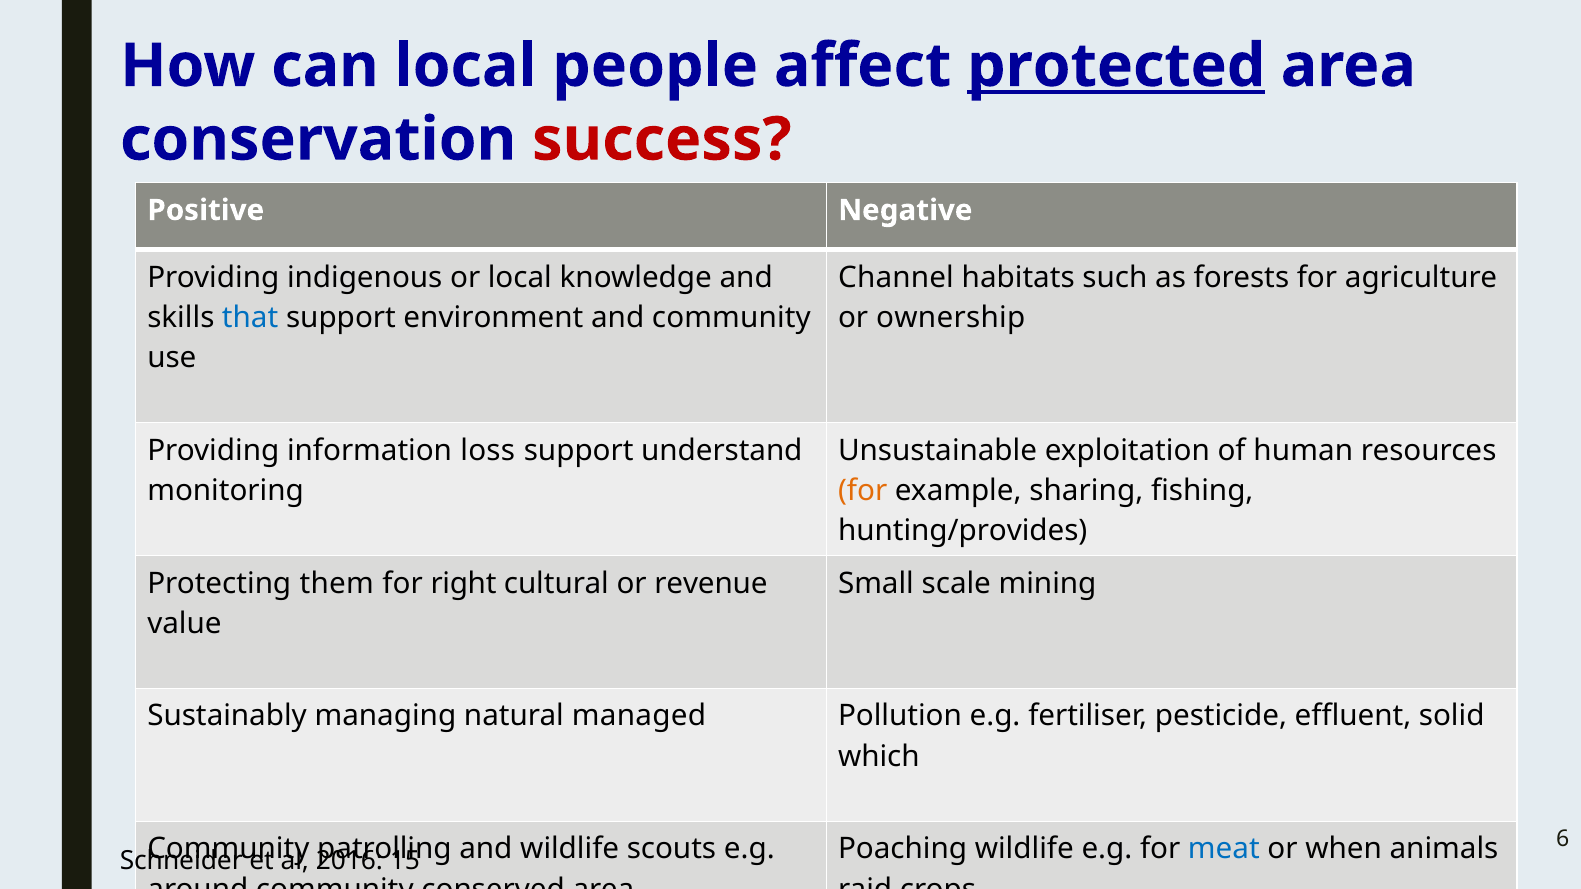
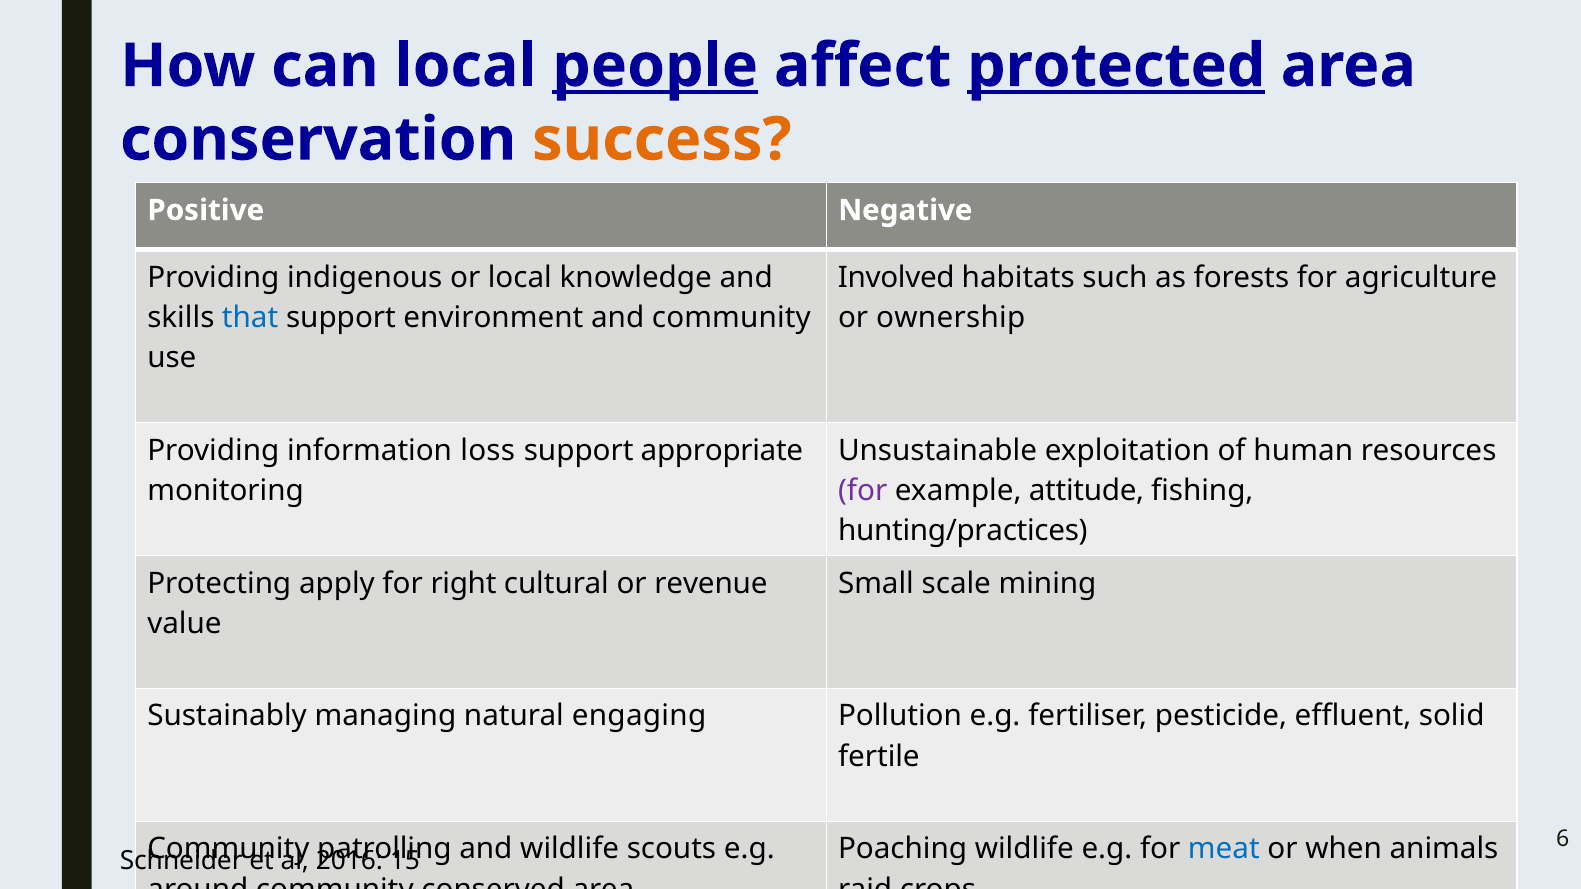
people underline: none -> present (655, 66)
success colour: red -> orange (662, 140)
Channel: Channel -> Involved (896, 277)
understand: understand -> appropriate (722, 451)
for colour: orange -> purple (863, 491)
sharing: sharing -> attitude (1087, 491)
hunting/provides: hunting/provides -> hunting/practices (963, 531)
them: them -> apply (337, 584)
managed: managed -> engaging (639, 716)
which: which -> fertile (879, 757)
